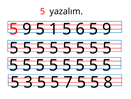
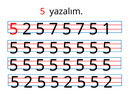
9: 9 -> 2 (27, 29)
1: 1 -> 7 (54, 29)
6: 6 -> 7 (80, 29)
9: 9 -> 1 (107, 29)
3: 3 -> 2 (28, 82)
7: 7 -> 2 (68, 82)
8: 8 -> 2 (108, 82)
